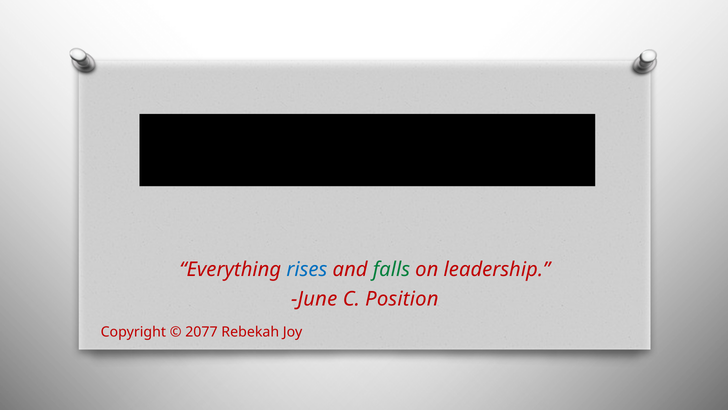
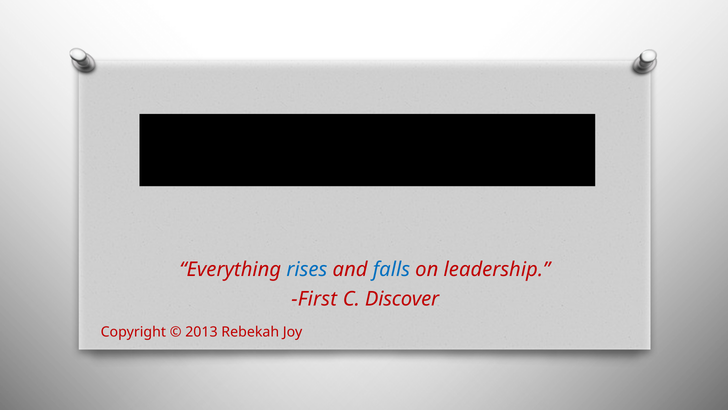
falls colour: green -> blue (391, 269)
June: June -> First (314, 299)
Position: Position -> Discover (402, 299)
2077: 2077 -> 2013 (201, 332)
